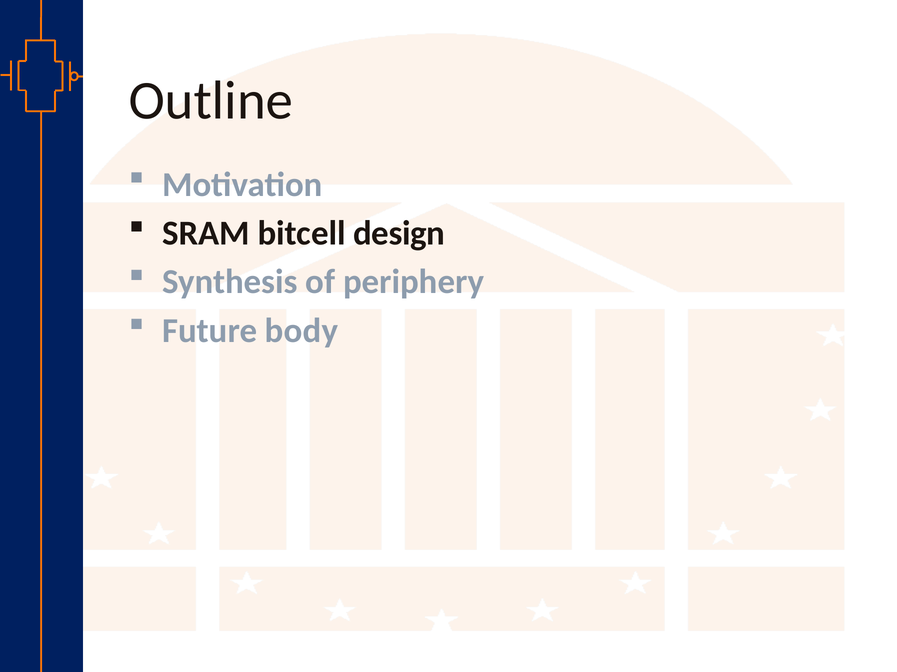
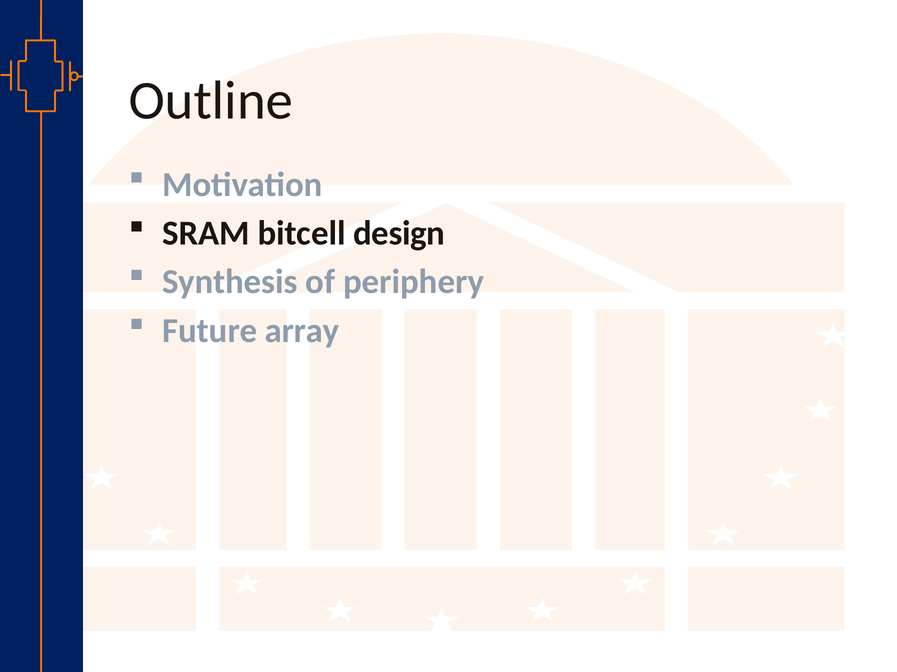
body: body -> array (302, 331)
